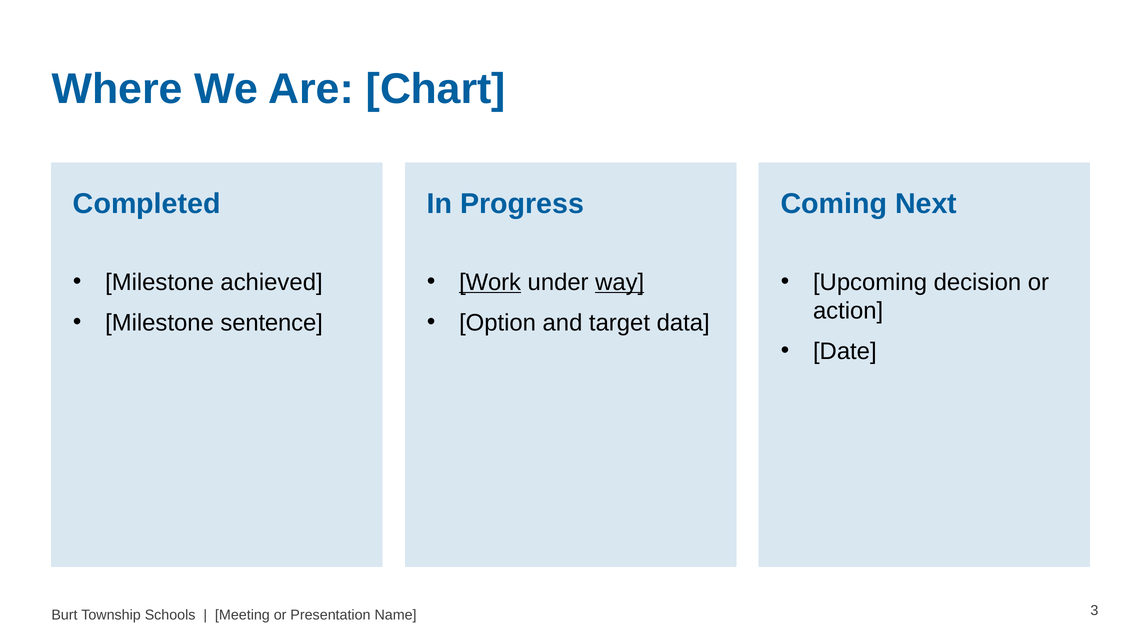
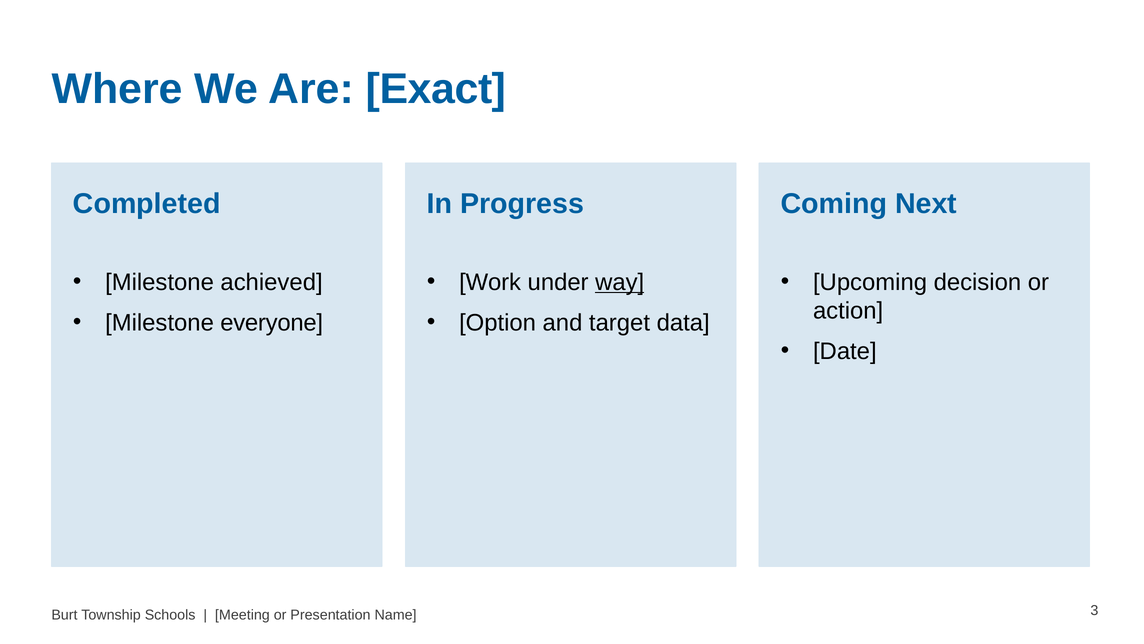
Chart: Chart -> Exact (436, 89)
Work underline: present -> none (490, 282)
sentence: sentence -> everyone (272, 323)
